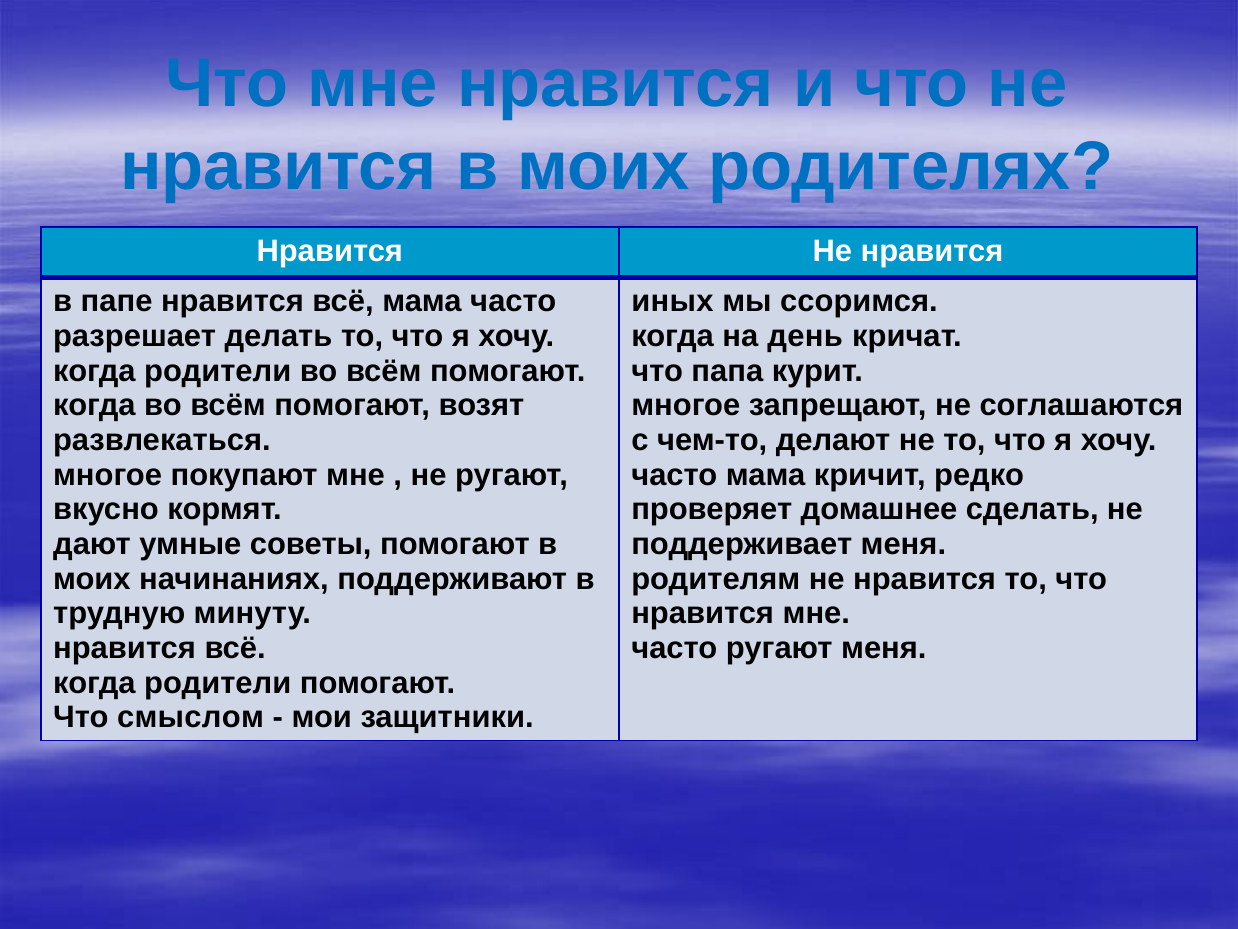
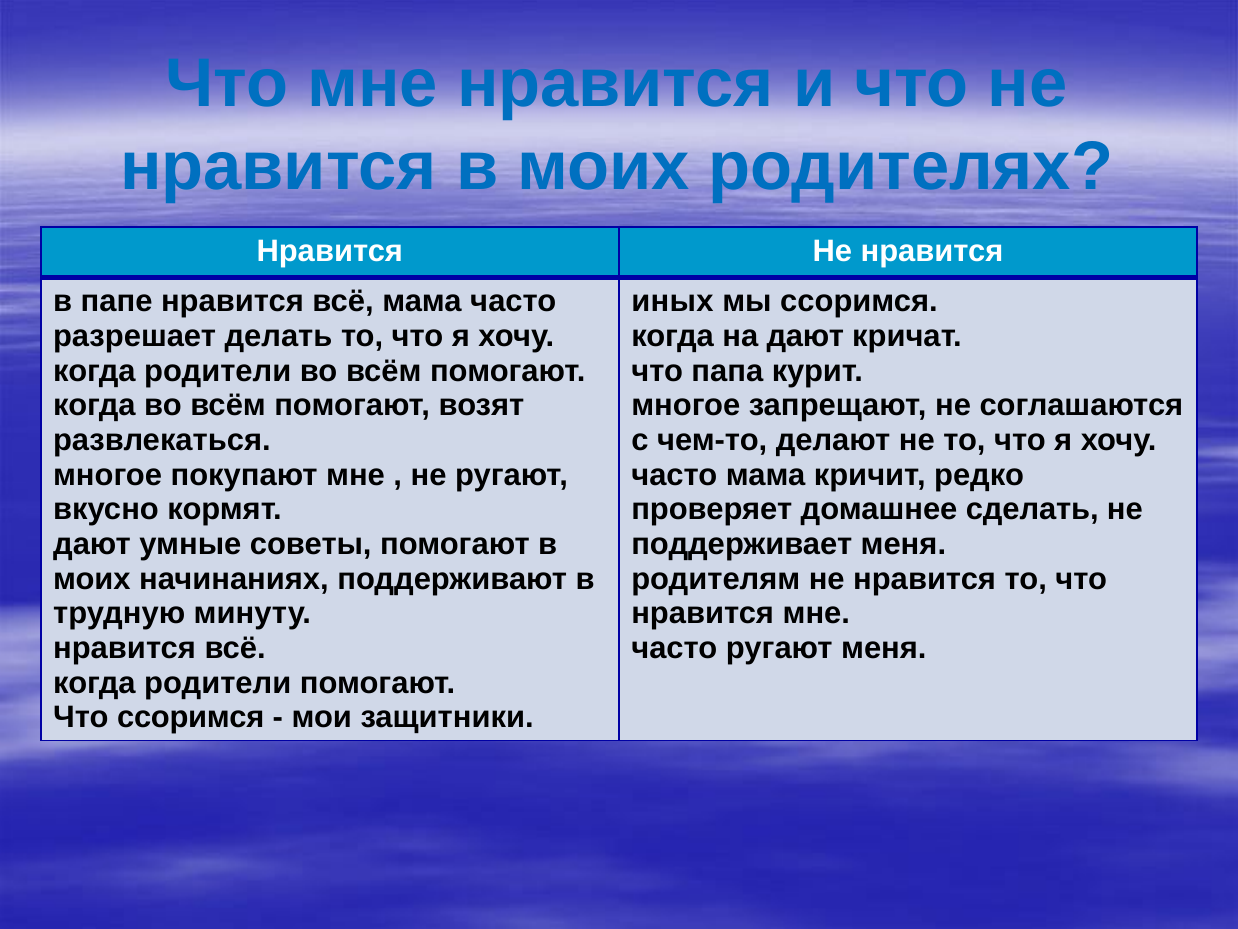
на день: день -> дают (805, 336)
Что смыслом: смыслом -> ссоримся (191, 717)
